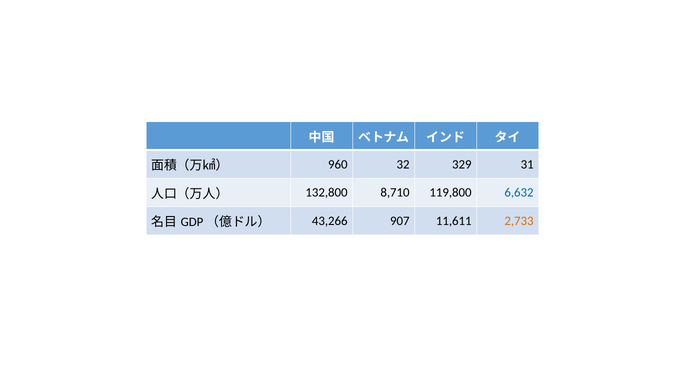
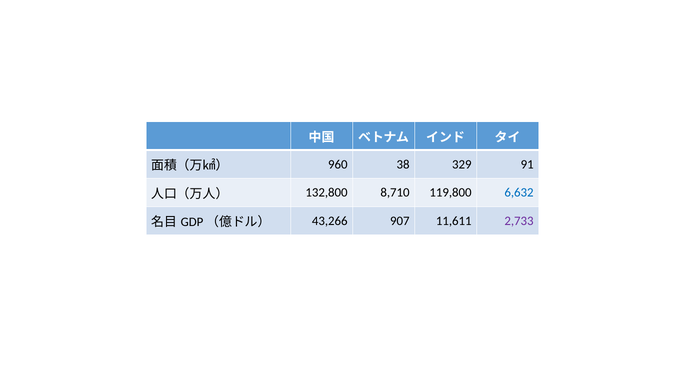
32: 32 -> 38 (403, 164)
31: 31 -> 91 (527, 164)
2,733 colour: orange -> purple (519, 221)
